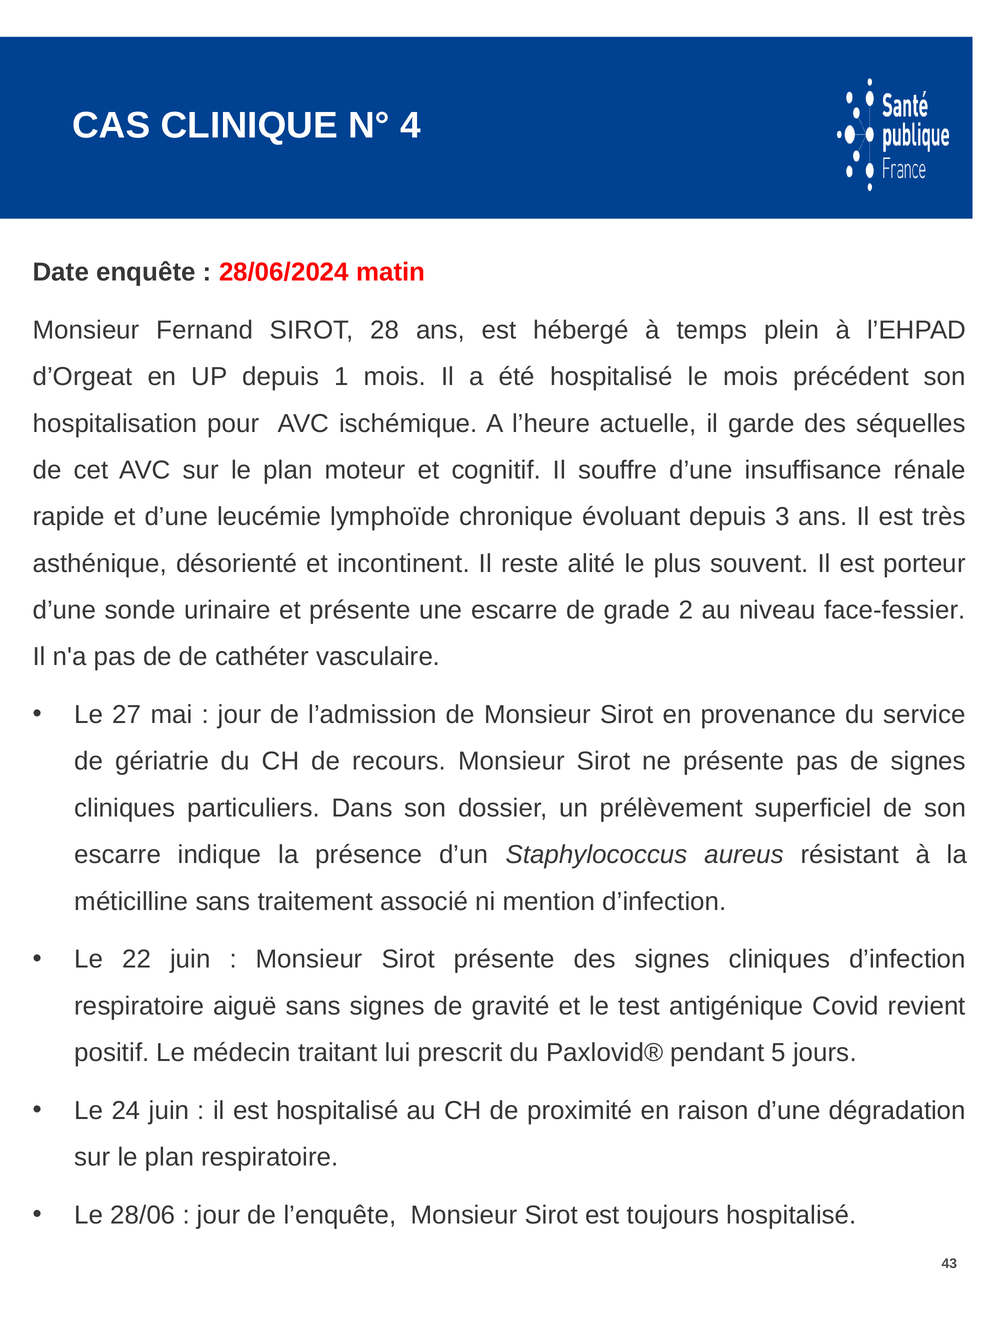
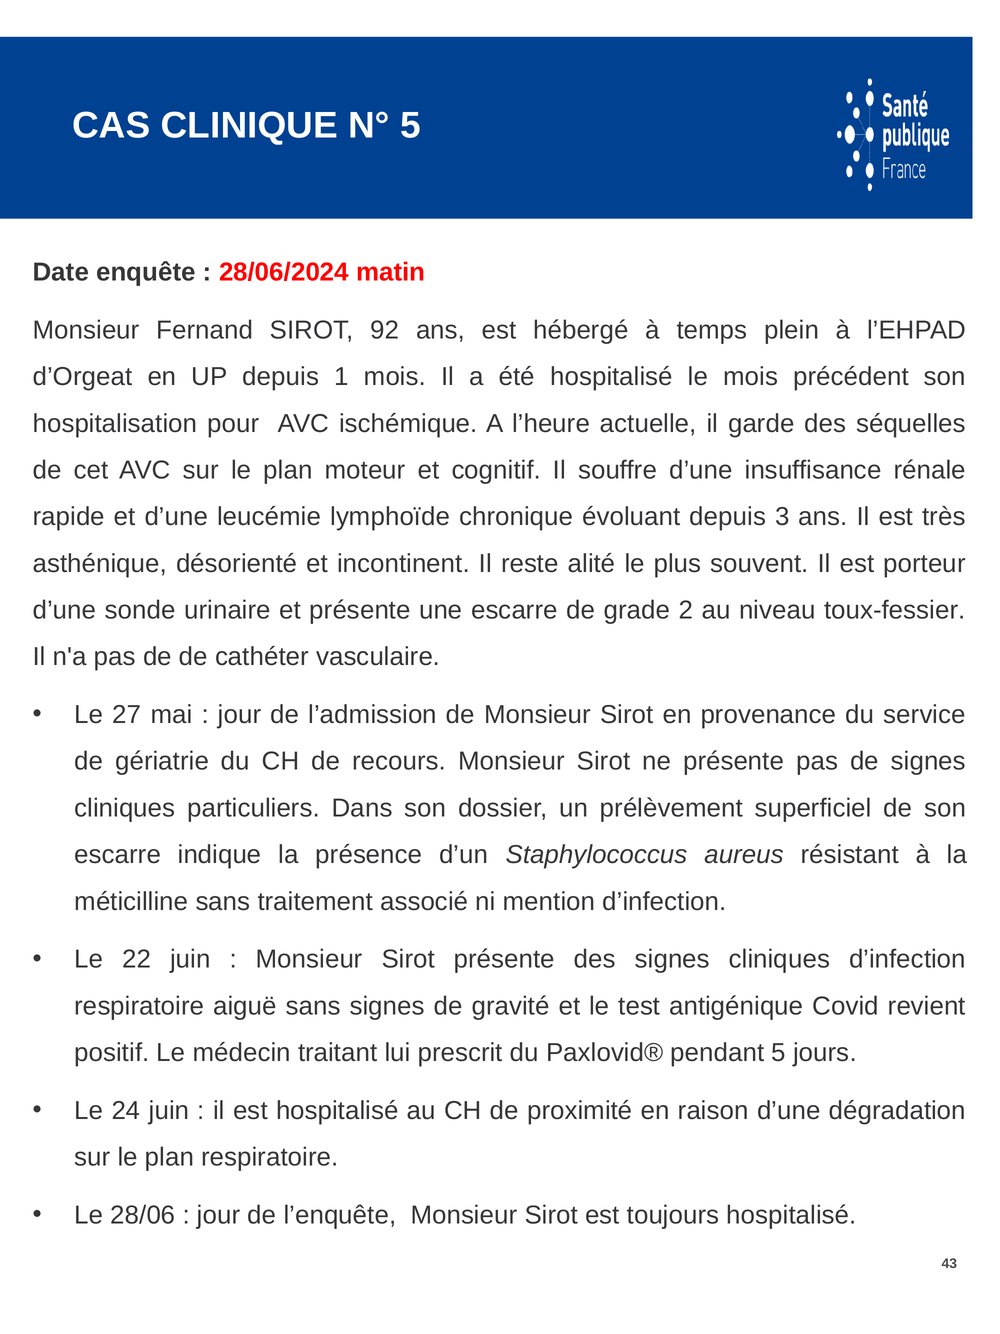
N° 4: 4 -> 5 (411, 125)
28: 28 -> 92 (385, 330)
face-fessier: face-fessier -> toux-fessier (895, 610)
